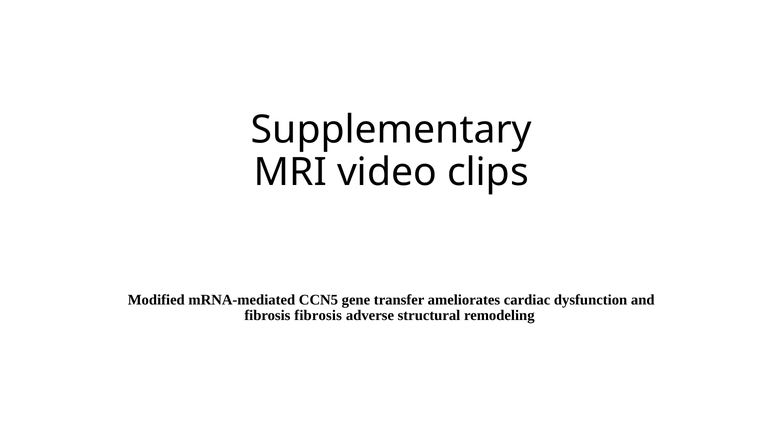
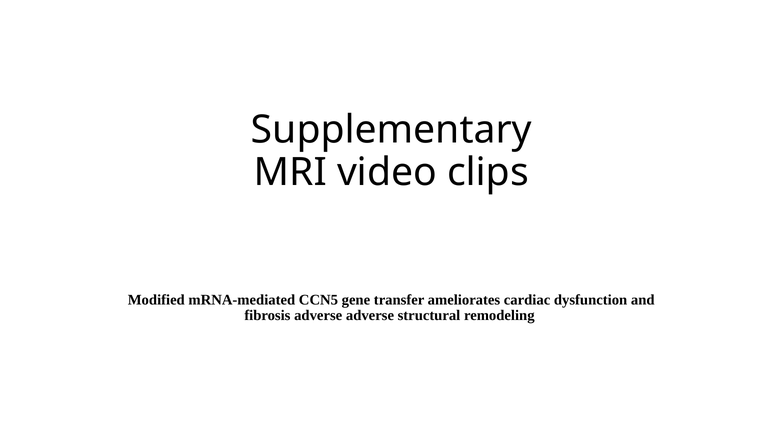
fibrosis fibrosis: fibrosis -> adverse (318, 316)
